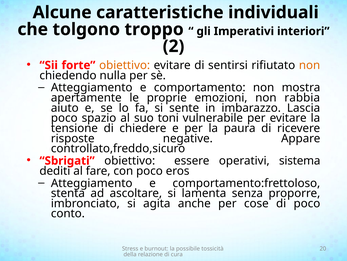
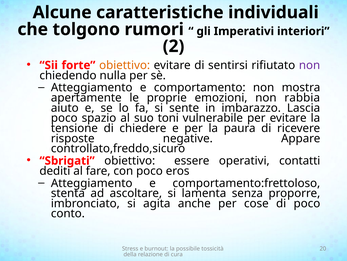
troppo: troppo -> rumori (154, 29)
non colour: orange -> purple (310, 65)
sistema: sistema -> contatti (300, 160)
